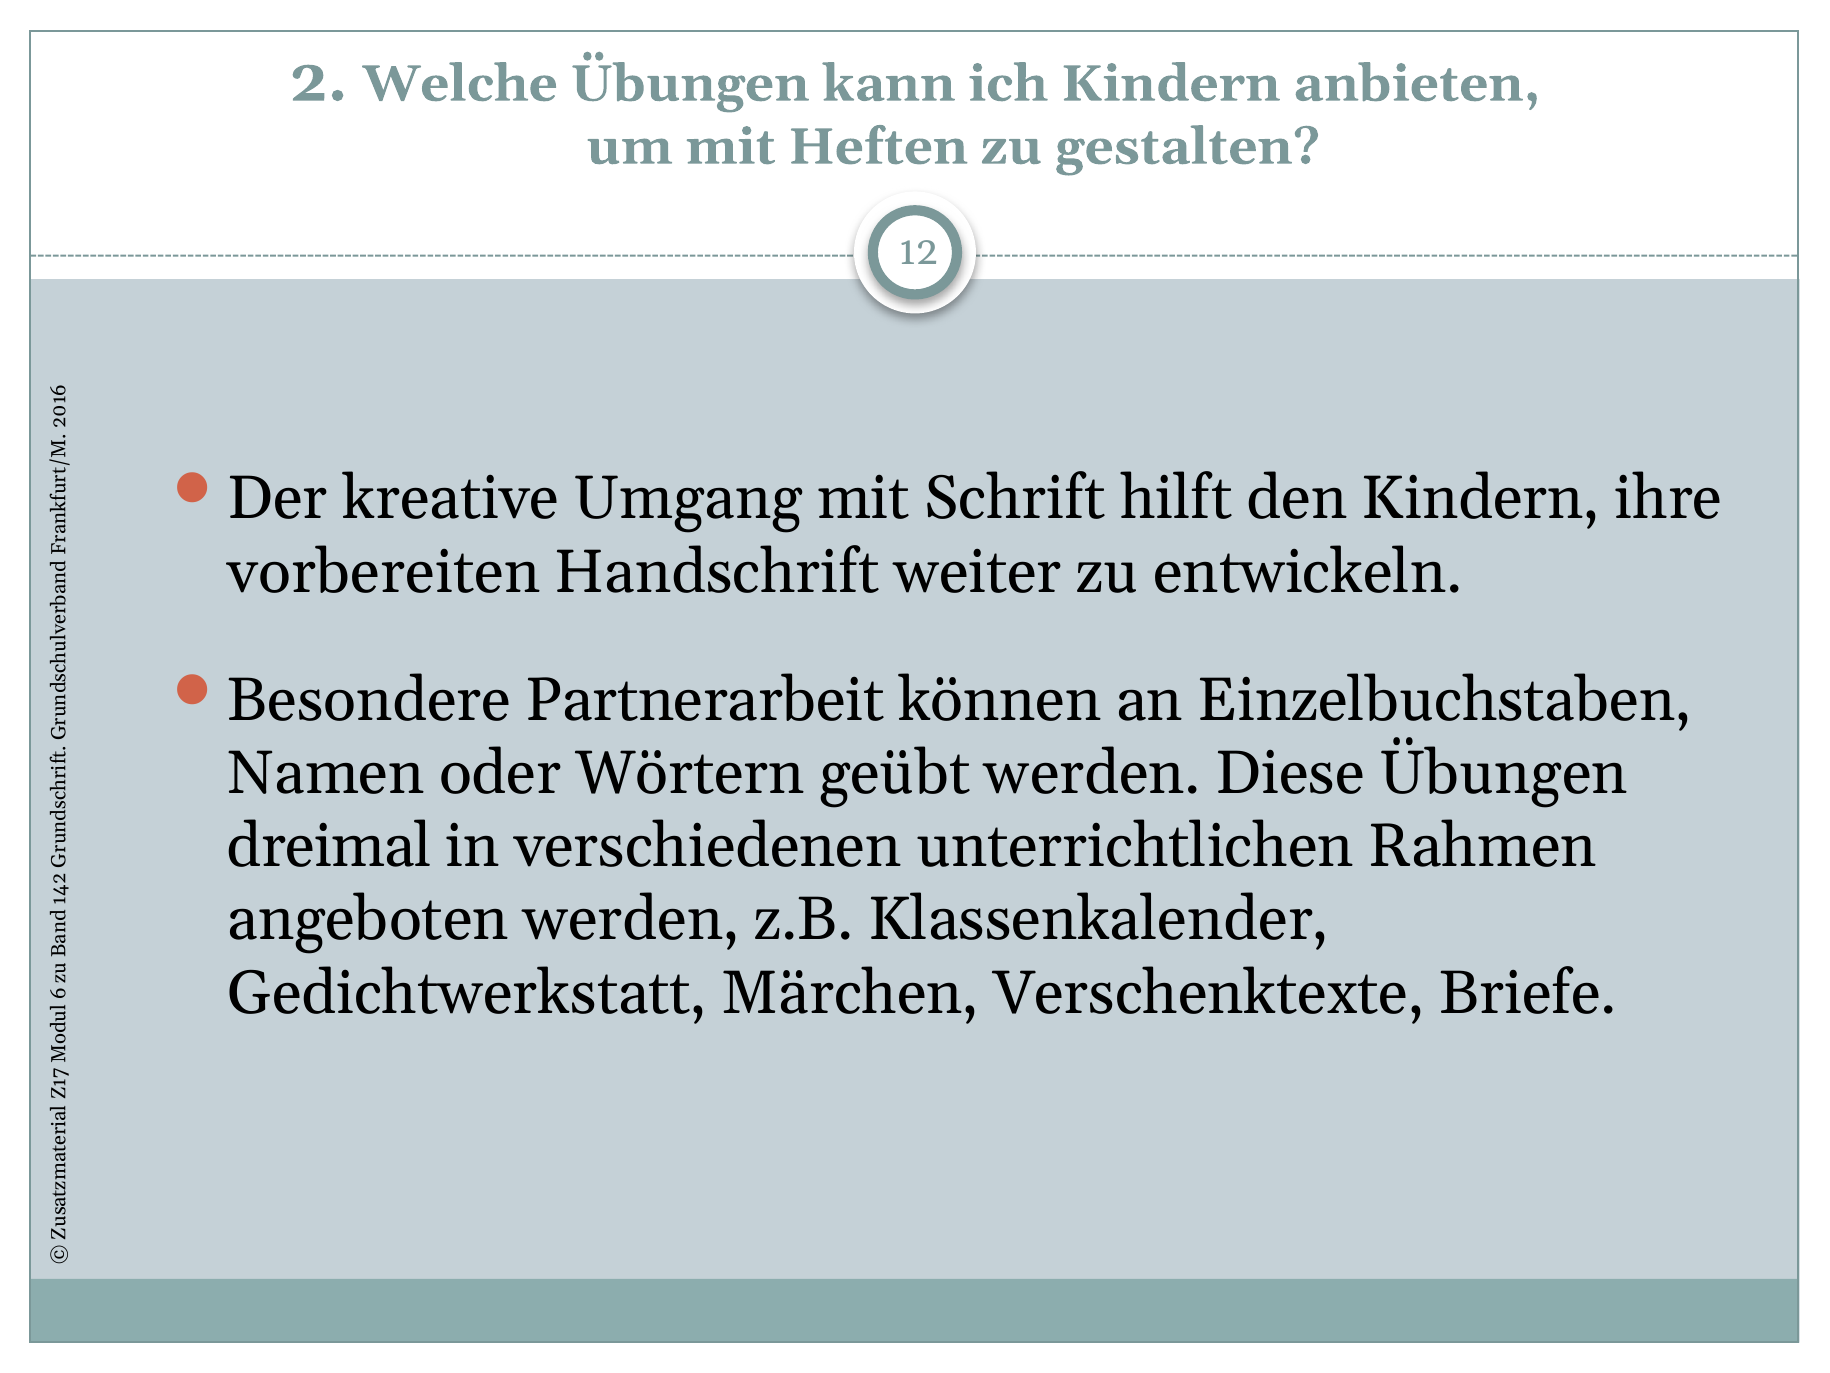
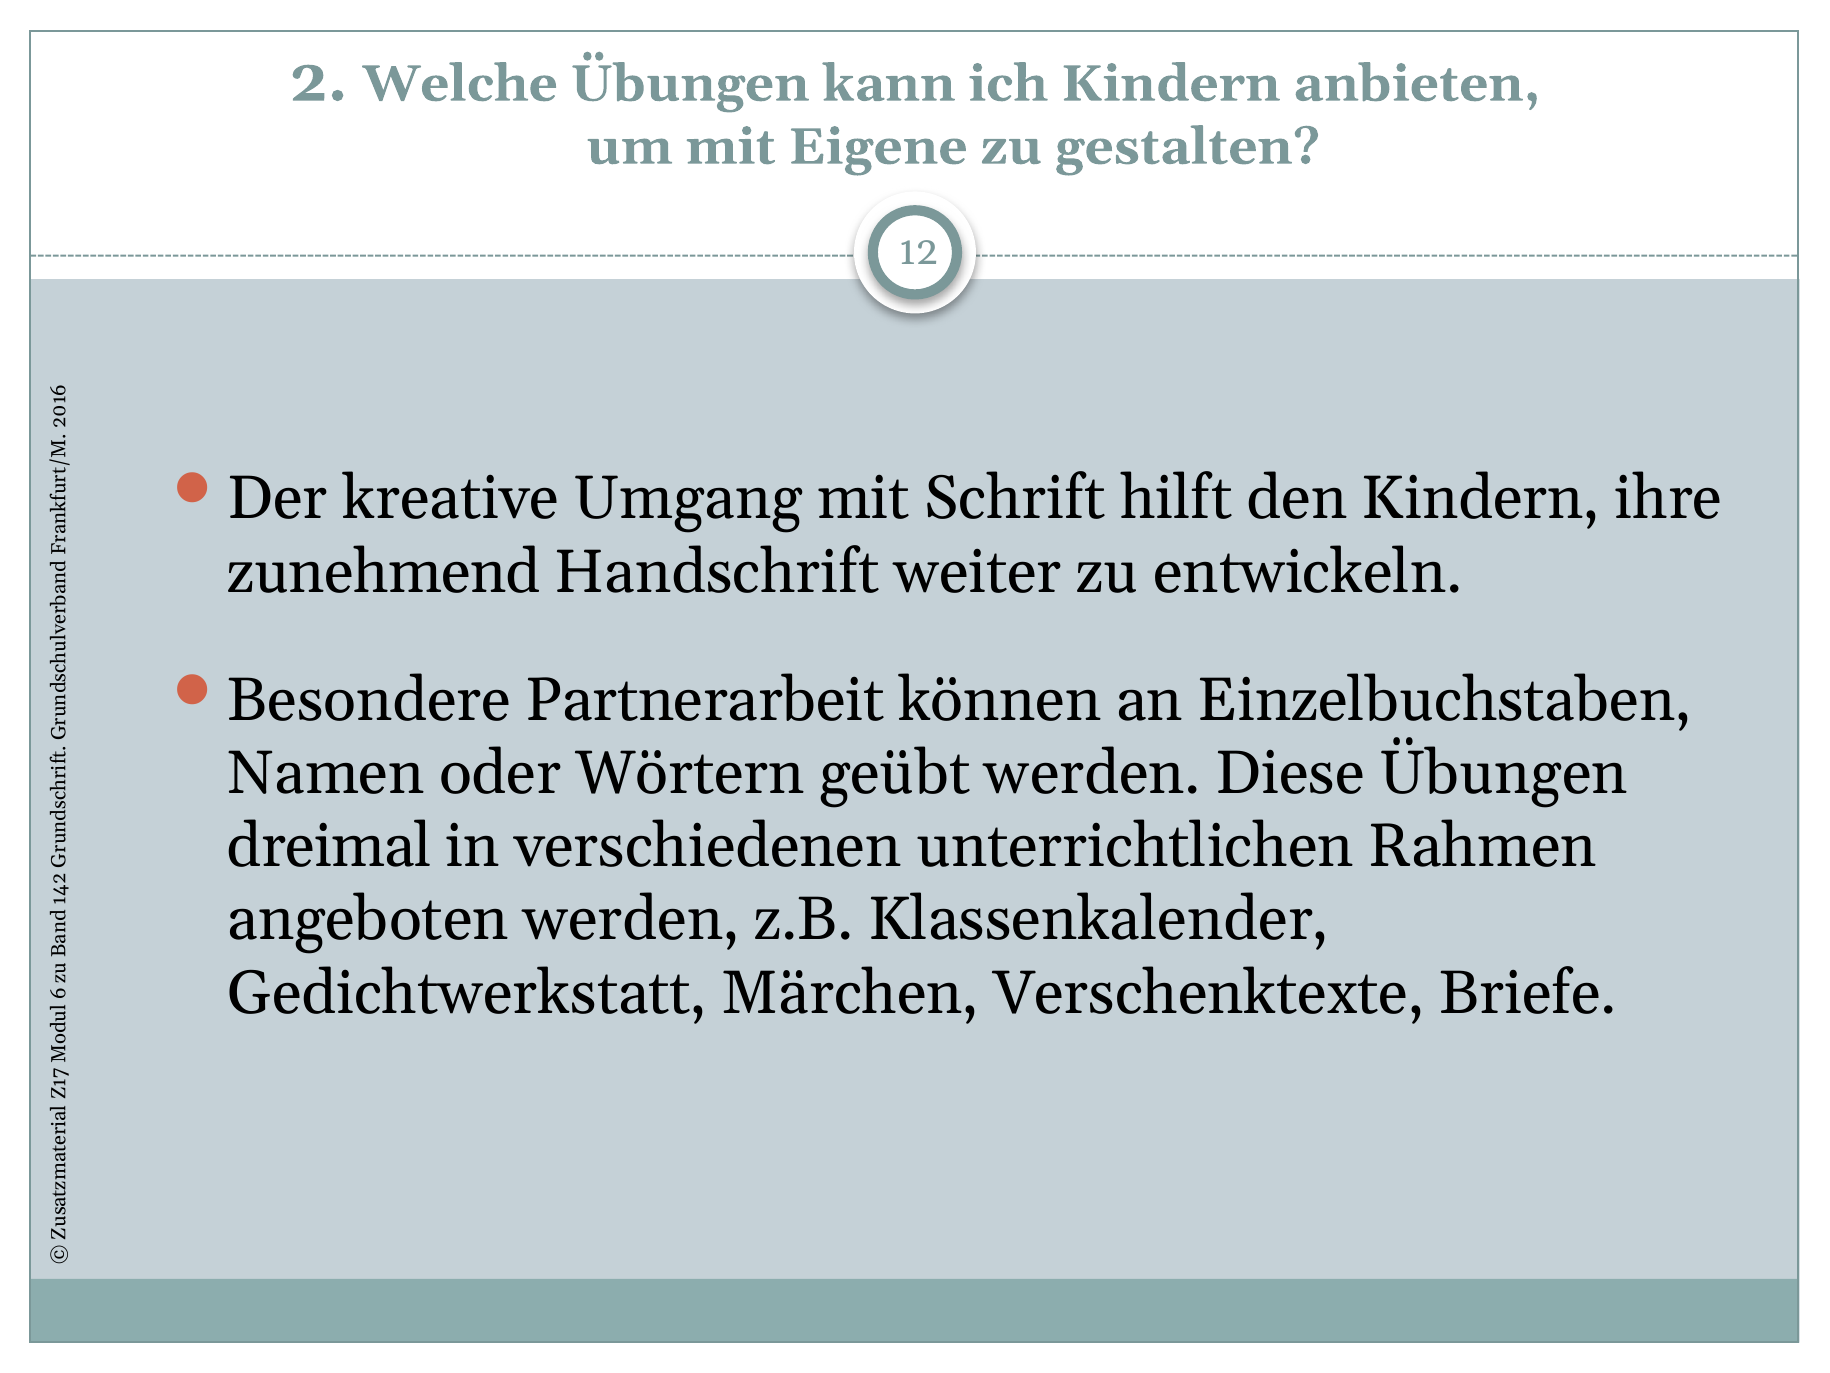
Heften: Heften -> Eigene (878, 147)
vorbereiten: vorbereiten -> zunehmend (384, 572)
